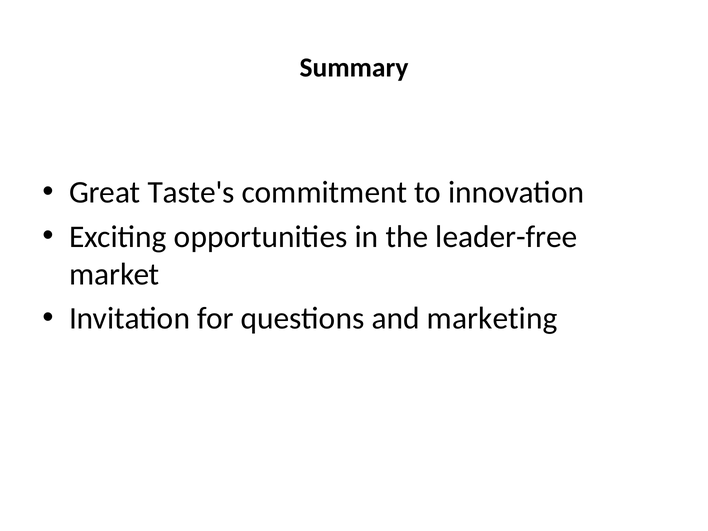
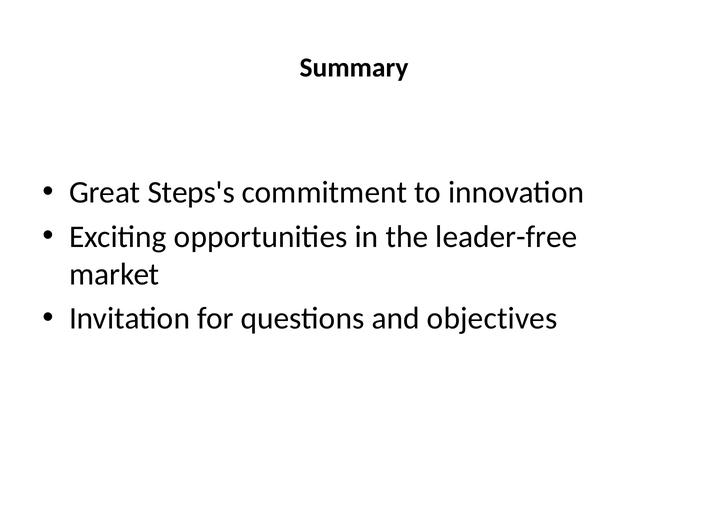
Taste's: Taste's -> Steps's (191, 193)
marketing: marketing -> objectives (492, 319)
